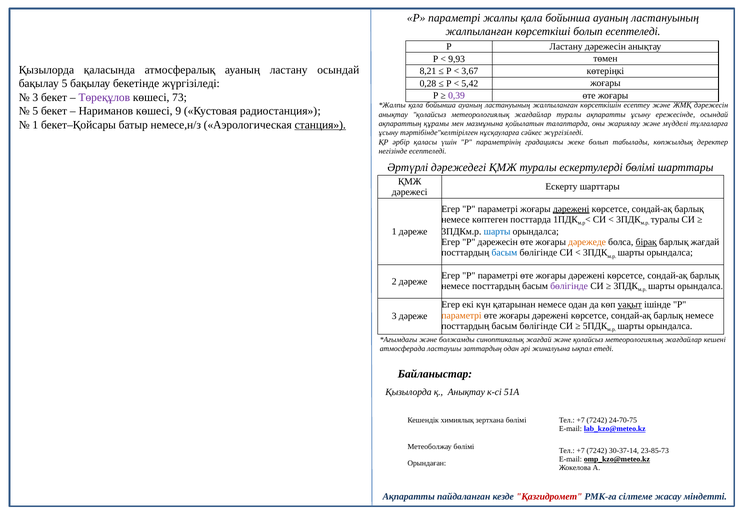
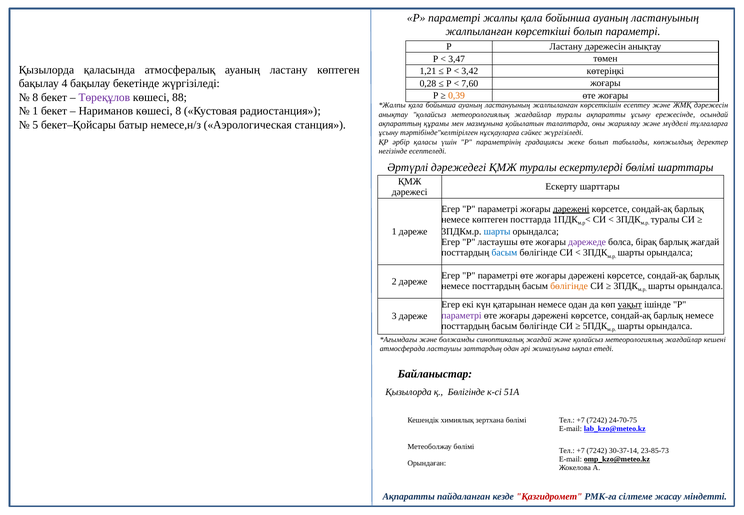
болып есептеледі: есептеледі -> параметрі (633, 32)
9,93: 9,93 -> 3,47 (457, 59)
ластану осындай: осындай -> көптеген (338, 70)
8,21: 8,21 -> 1,21 (428, 71)
3,67: 3,67 -> 3,42 (470, 71)
бақылау 5: 5 -> 4 (64, 84)
5,42: 5,42 -> 7,60 (470, 84)
0,39 colour: purple -> orange (457, 96)
3: 3 -> 8 (35, 97)
73: 73 -> 88 (180, 97)
5: 5 -> 1 (35, 111)
көшесі 9: 9 -> 8 (178, 111)
1: 1 -> 5 (35, 125)
станция underline: present -> none (320, 125)
P дәрежесін: дәрежесін -> ластаушы (498, 242)
дәрежеде colour: orange -> purple (587, 242)
бірақ underline: present -> none (646, 242)
бөлігінде colour: purple -> orange (569, 286)
параметрі colour: orange -> purple (462, 315)
қ Анықтау: Анықтау -> Бөлігінде (466, 392)
